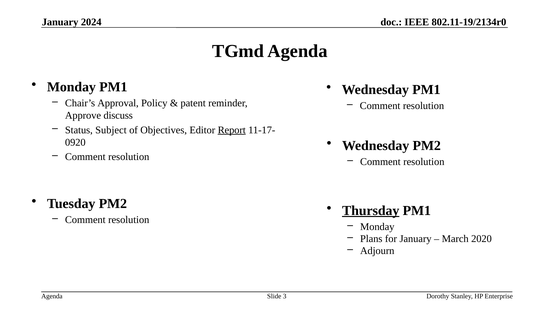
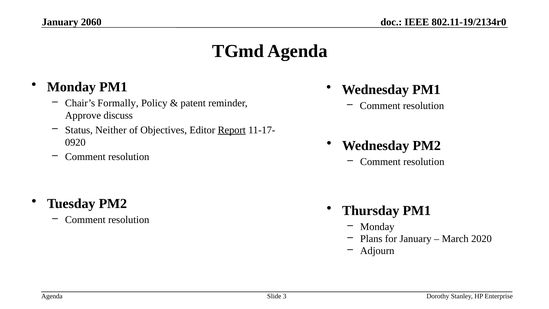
2024: 2024 -> 2060 (91, 22)
Approval: Approval -> Formally (118, 103)
Subject: Subject -> Neither (111, 130)
Thursday underline: present -> none (371, 211)
